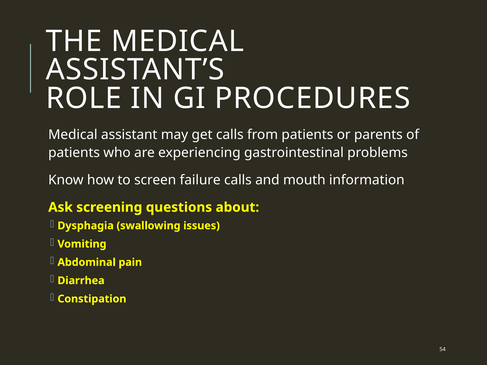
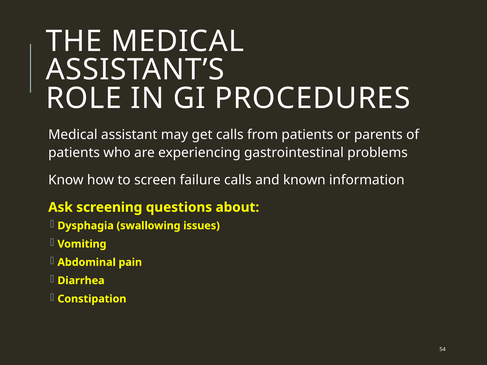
mouth: mouth -> known (304, 180)
